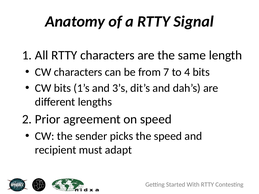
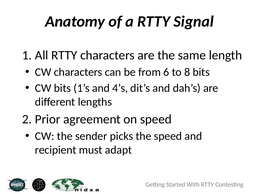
7: 7 -> 6 (166, 72)
4: 4 -> 8 (187, 72)
3’s: 3’s -> 4’s (120, 88)
